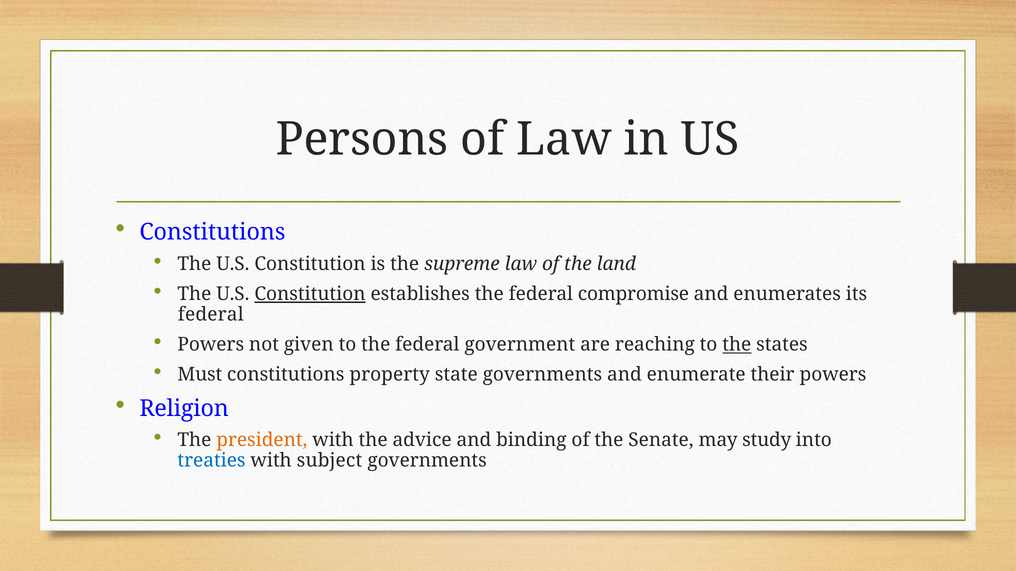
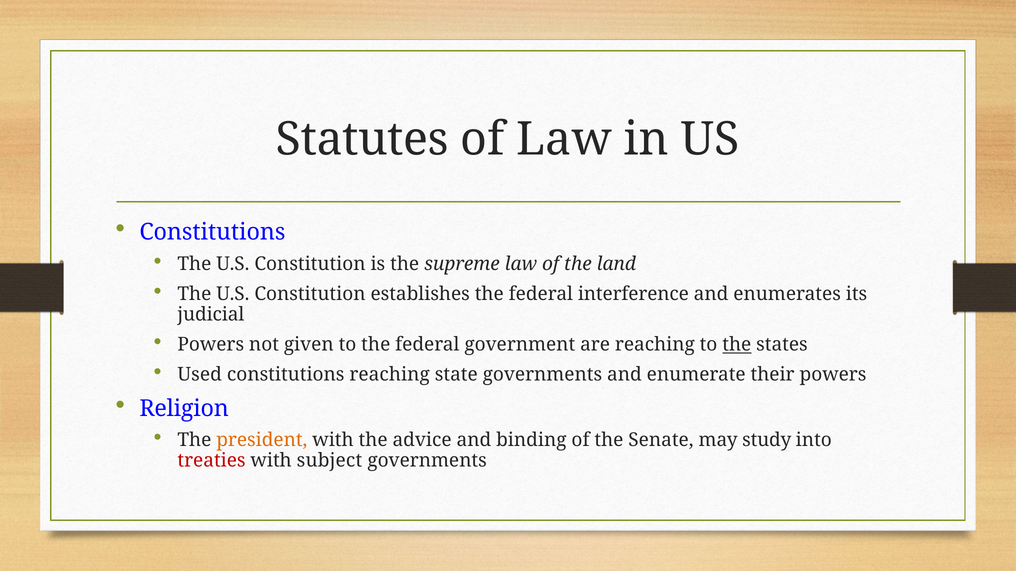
Persons: Persons -> Statutes (362, 139)
Constitution underline: present -> none (310, 294)
compromise: compromise -> interference (633, 294)
federal: federal -> judicial (211, 315)
Must: Must -> Used (200, 375)
constitutions property: property -> reaching (390, 375)
treaties colour: blue -> red (212, 461)
